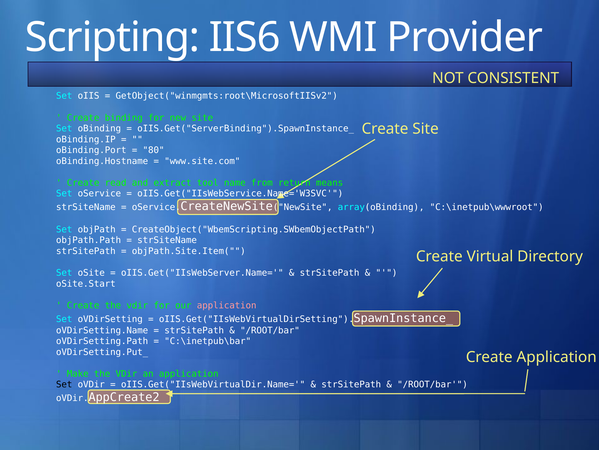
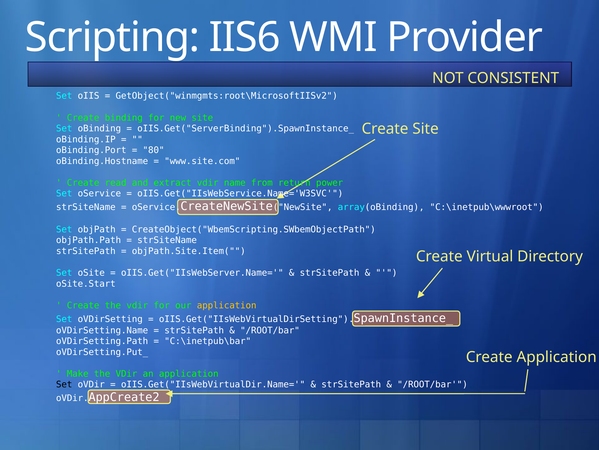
extract tool: tool -> vdir (208, 182)
means: means -> power (330, 182)
application colour: pink -> yellow (227, 305)
